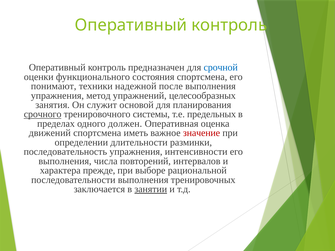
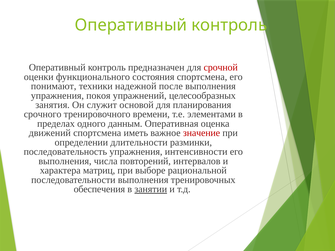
срочной colour: blue -> red (221, 67)
метод: метод -> покоя (98, 96)
срочного underline: present -> none (43, 114)
системы: системы -> времени (151, 114)
предельных: предельных -> элементами (212, 114)
должен: должен -> данным (125, 124)
прежде: прежде -> матриц (99, 171)
заключается: заключается -> обеспечения (99, 189)
